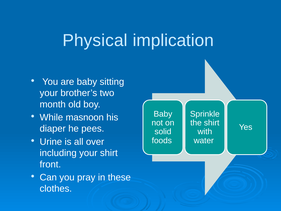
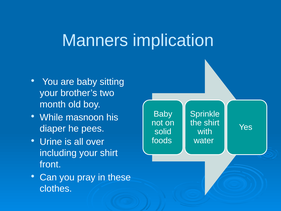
Physical: Physical -> Manners (95, 40)
